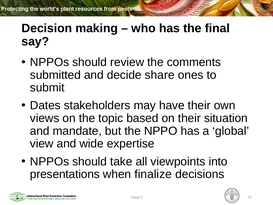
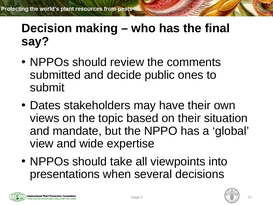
share: share -> public (160, 75)
finalize: finalize -> several (153, 174)
